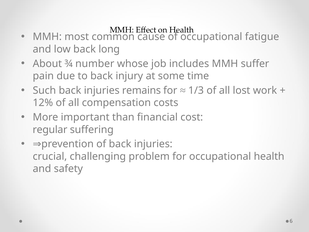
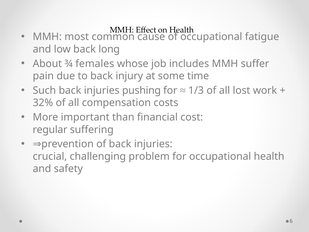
number: number -> females (95, 64)
remains: remains -> pushing (141, 90)
12%: 12% -> 32% (43, 103)
